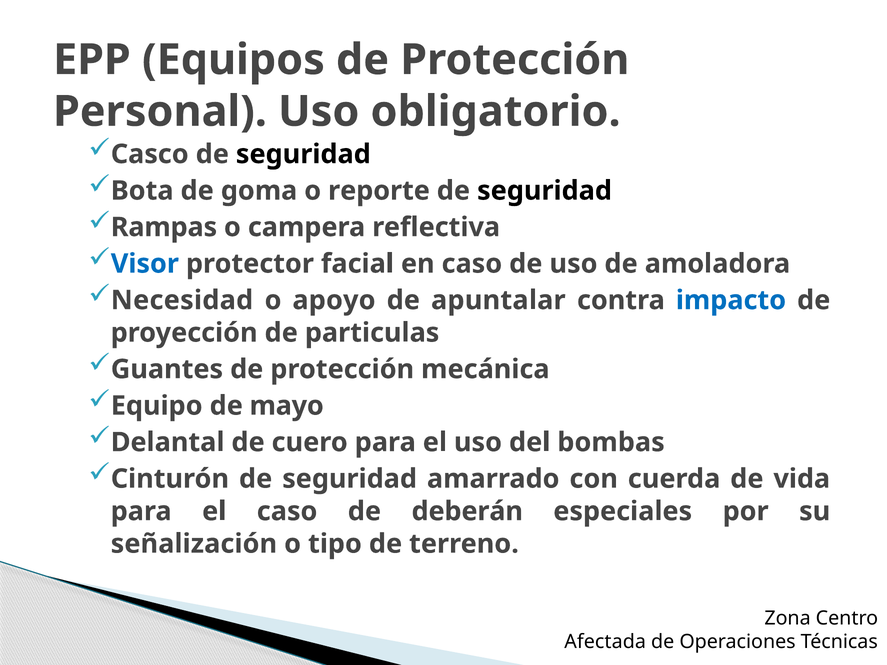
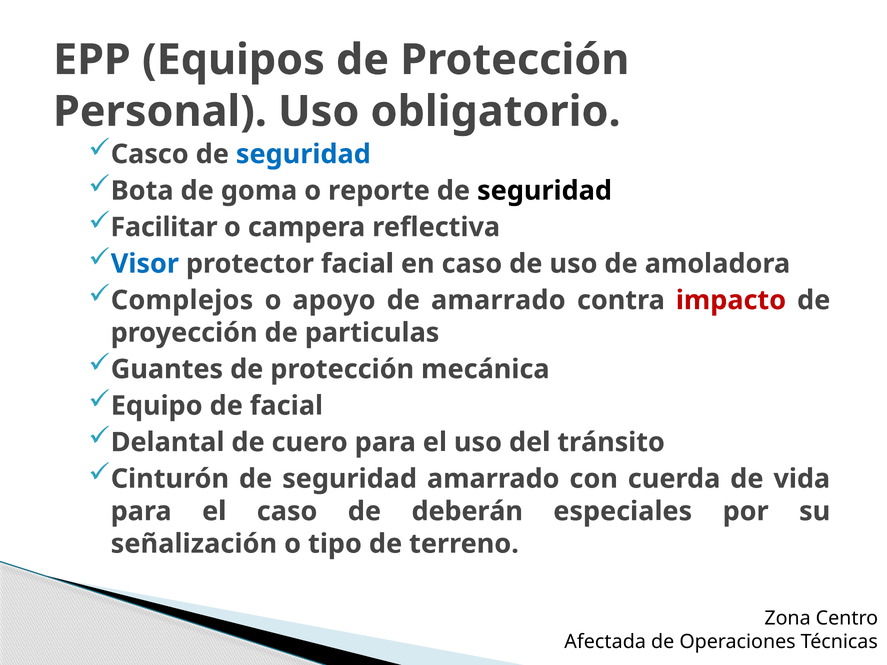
seguridad colour: black -> blue (303, 154)
Rampas: Rampas -> Facilitar (164, 227)
Necesidad: Necesidad -> Complejos (182, 300)
de apuntalar: apuntalar -> amarrado (498, 300)
impacto colour: blue -> red (731, 300)
de mayo: mayo -> facial (286, 406)
bombas: bombas -> tránsito (611, 442)
